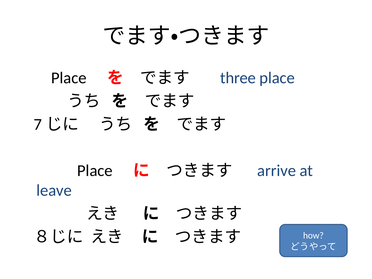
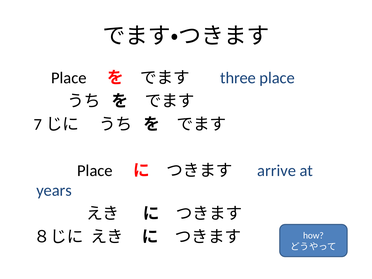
leave: leave -> years (54, 191)
